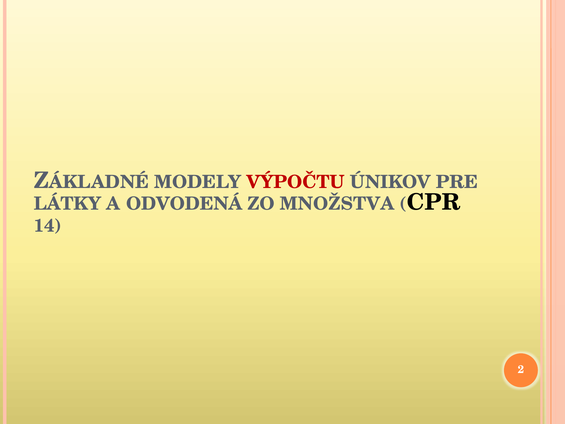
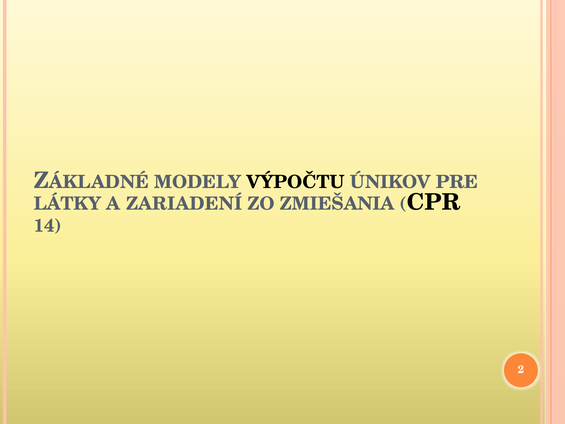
VÝPOČTU colour: red -> black (296, 182)
ODVODENÁ: ODVODENÁ -> ZARIADENÍ (184, 204)
MNOŽSTVA: MNOŽSTVA -> ZMIEŠANIA (337, 204)
